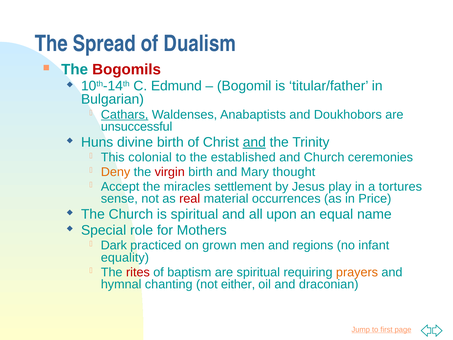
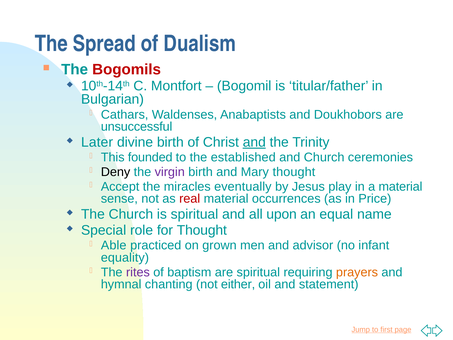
Edmund: Edmund -> Montfort (176, 86)
Cathars underline: present -> none (125, 115)
Huns: Huns -> Later (97, 142)
colonial: colonial -> founded (150, 157)
Deny colour: orange -> black (116, 172)
virgin colour: red -> purple (170, 172)
settlement: settlement -> eventually (243, 187)
a tortures: tortures -> material (400, 187)
for Mothers: Mothers -> Thought (202, 230)
Dark: Dark -> Able (114, 245)
regions: regions -> advisor (313, 245)
rites colour: red -> purple (138, 272)
draconian: draconian -> statement (329, 284)
